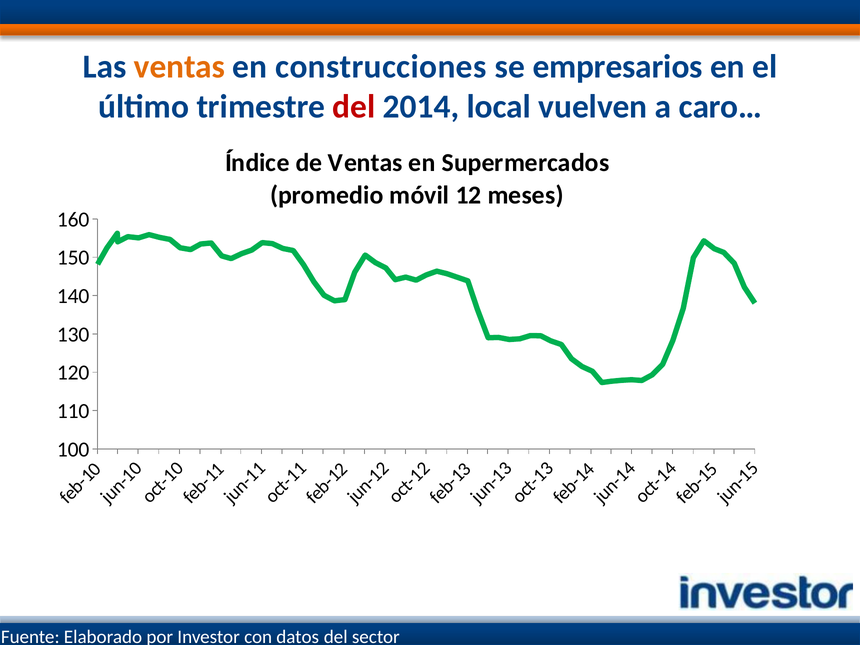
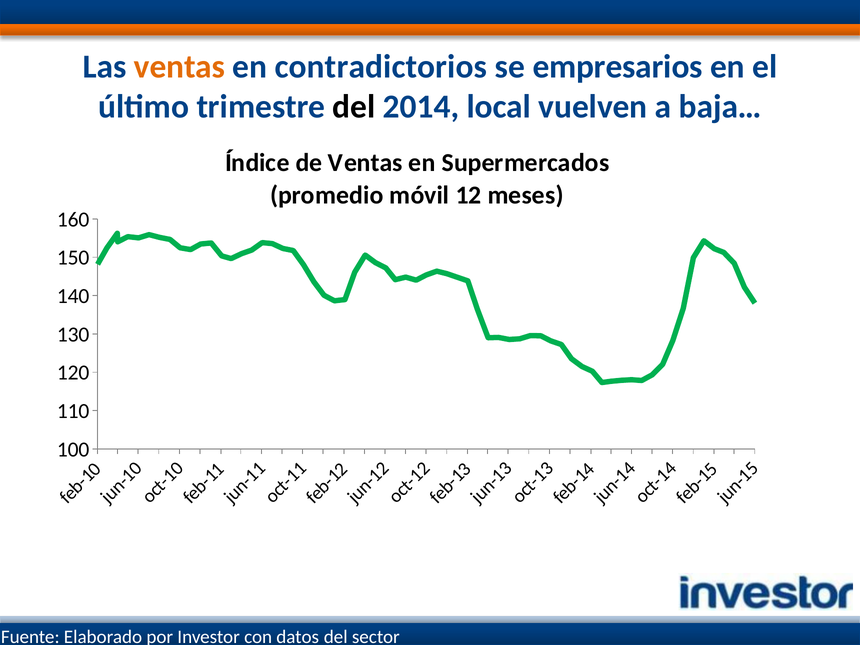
construcciones: construcciones -> contradictorios (381, 67)
del colour: red -> black (354, 107)
caro…: caro… -> baja… (720, 107)
